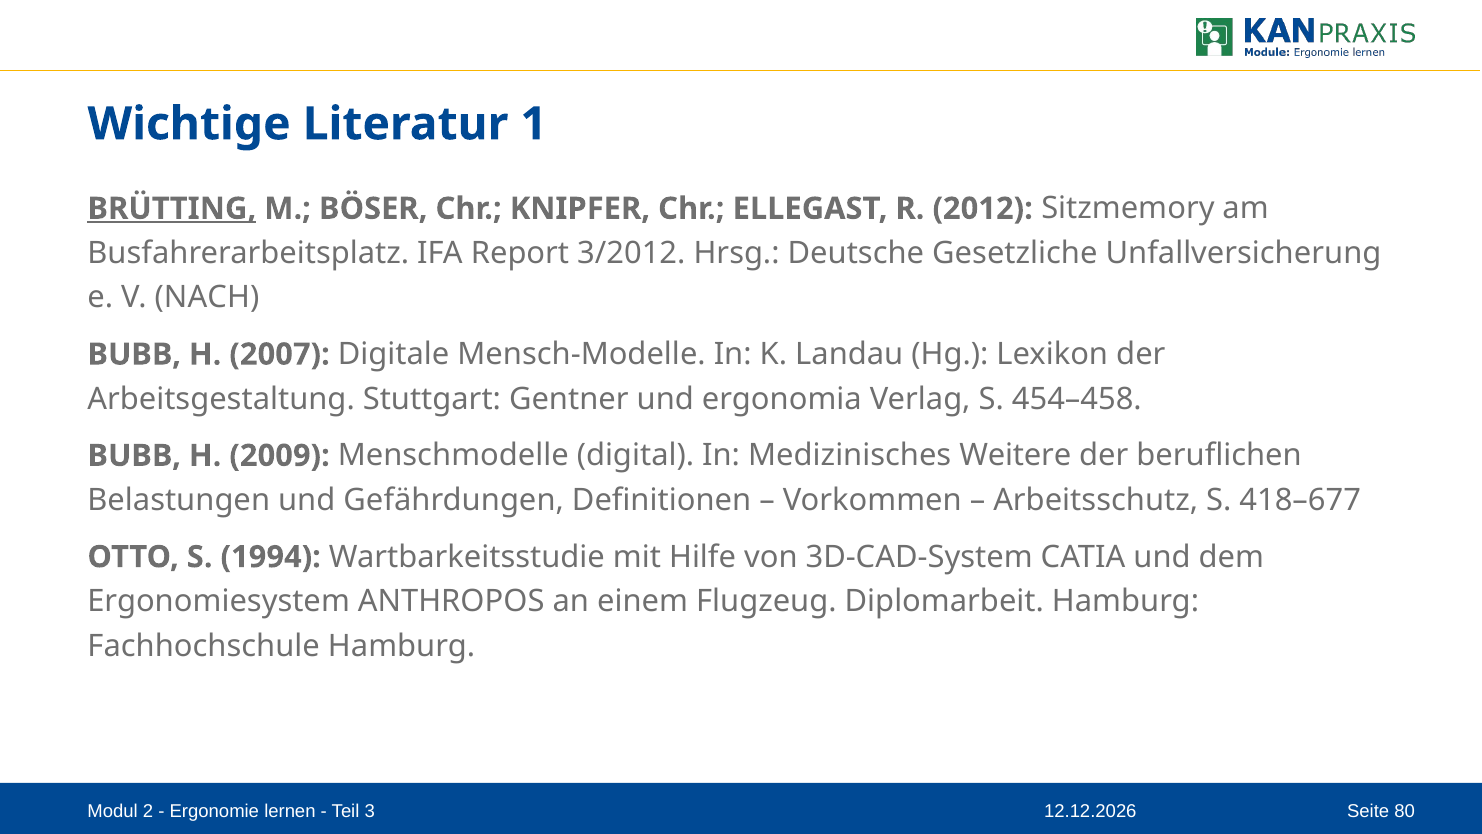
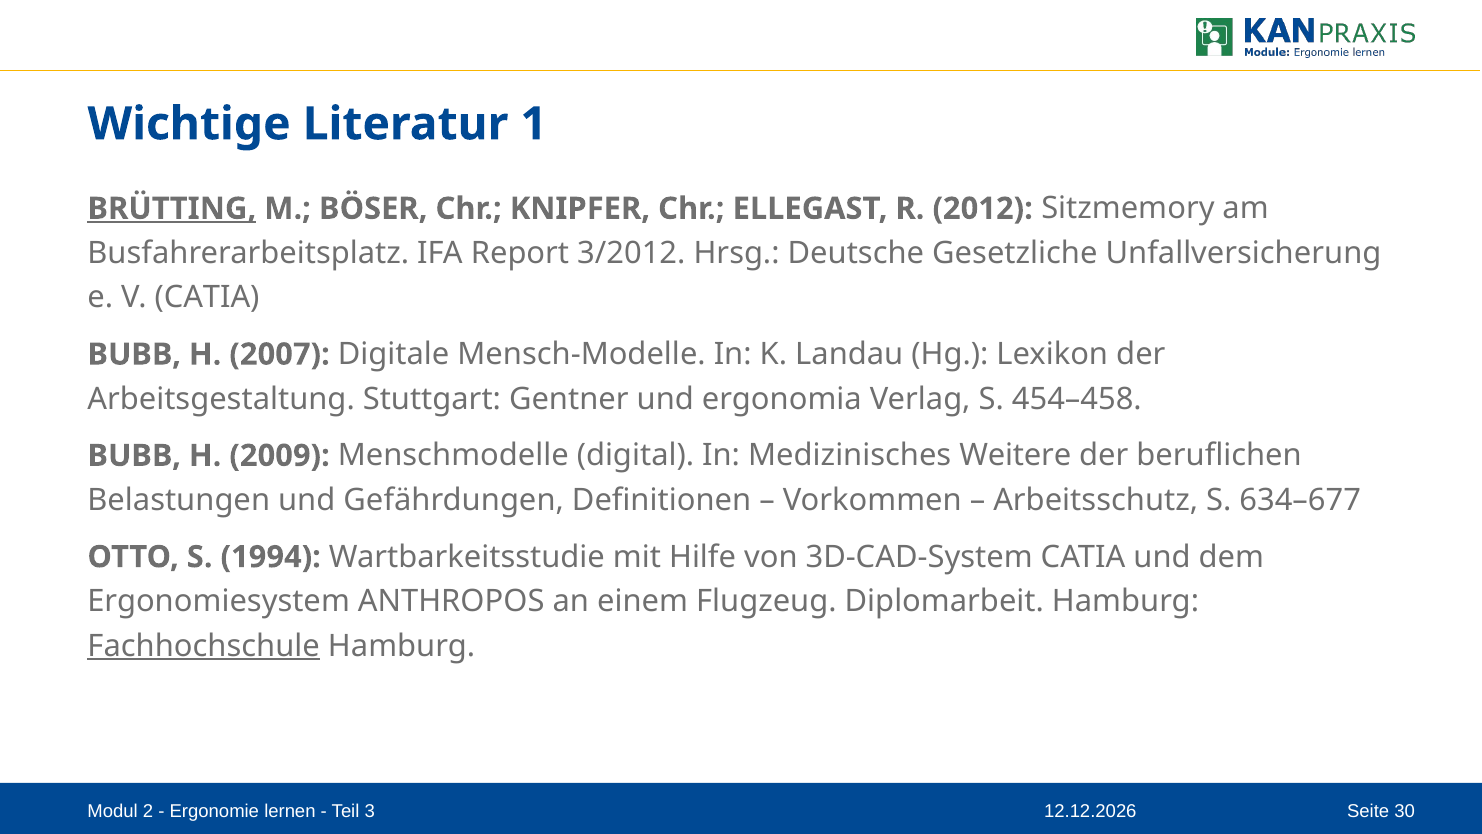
V NACH: NACH -> CATIA (207, 297)
418–677: 418–677 -> 634–677 (1300, 500)
Fachhochschule underline: none -> present (204, 646)
80: 80 -> 30 (1405, 811)
